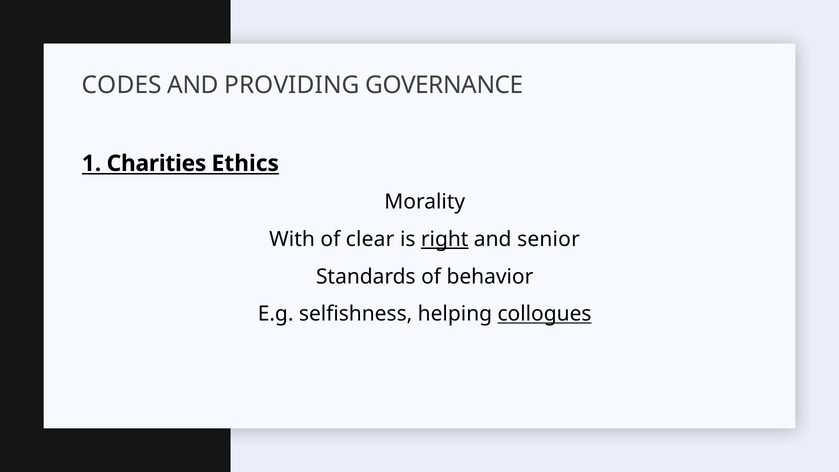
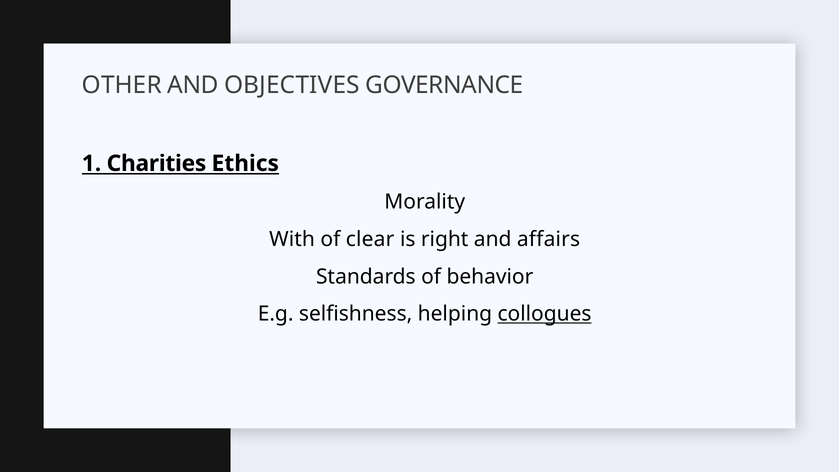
CODES: CODES -> OTHER (122, 85)
PROVIDING: PROVIDING -> OBJECTIVES (292, 85)
right underline: present -> none (445, 239)
senior: senior -> affairs (548, 239)
